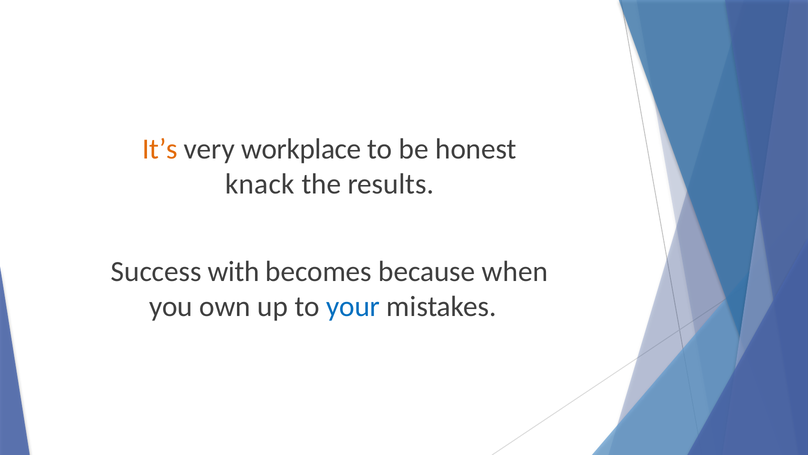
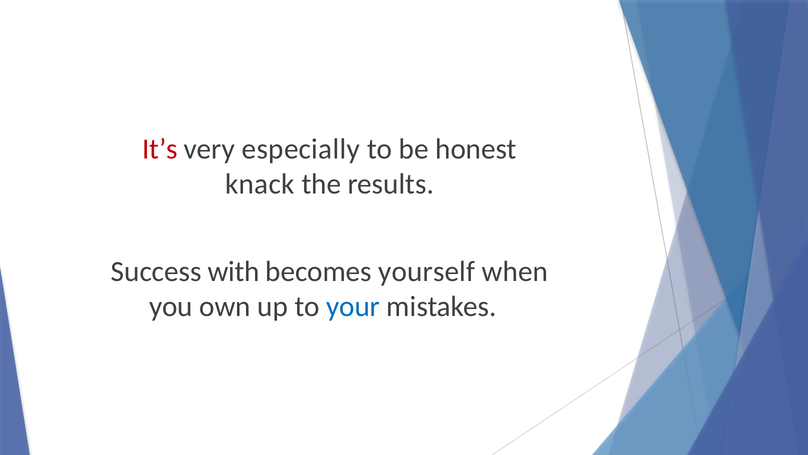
It’s colour: orange -> red (160, 149)
workplace: workplace -> especially (301, 149)
because: because -> yourself (427, 271)
